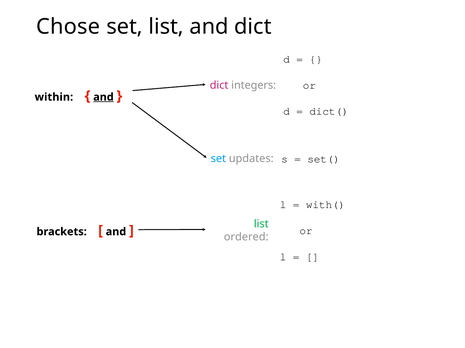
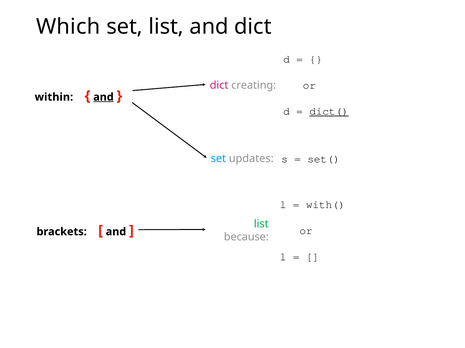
Chose: Chose -> Which (68, 27)
integers: integers -> creating (254, 85)
dict( underline: none -> present (329, 112)
ordered: ordered -> because (246, 238)
